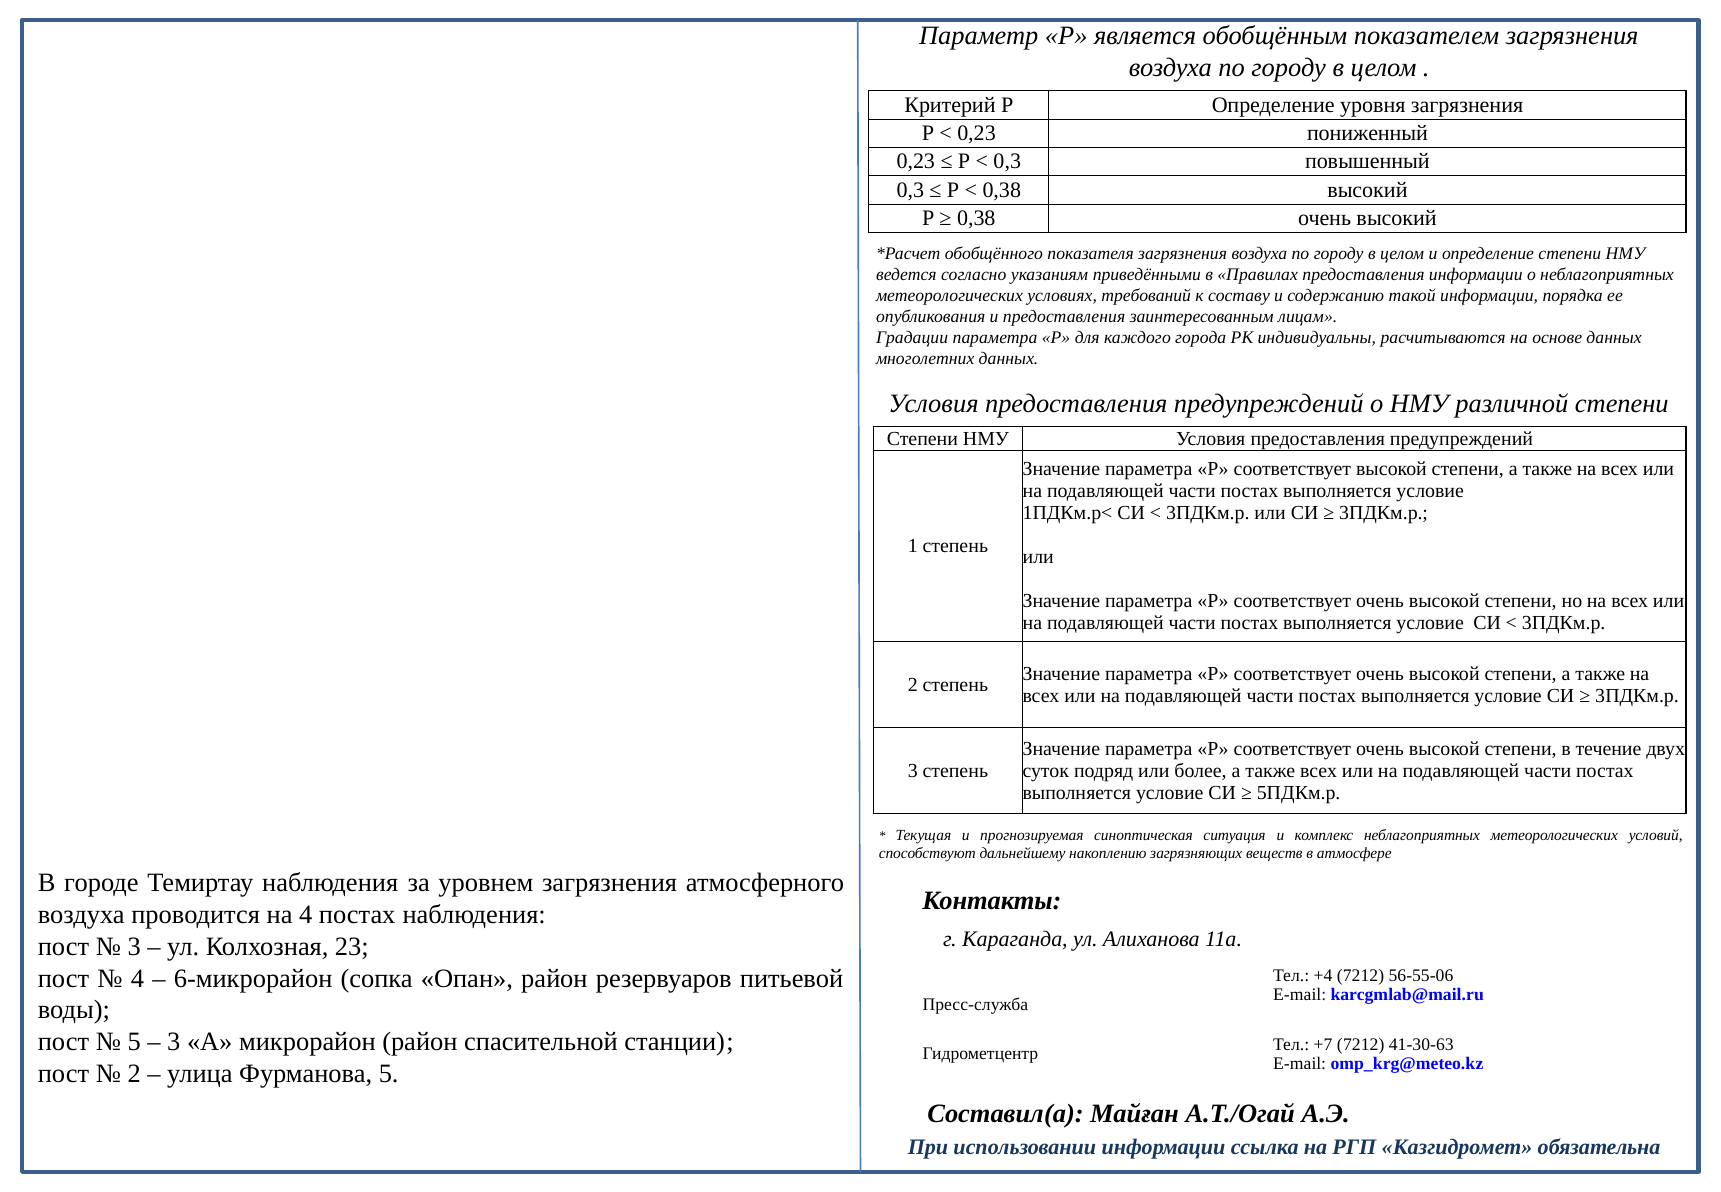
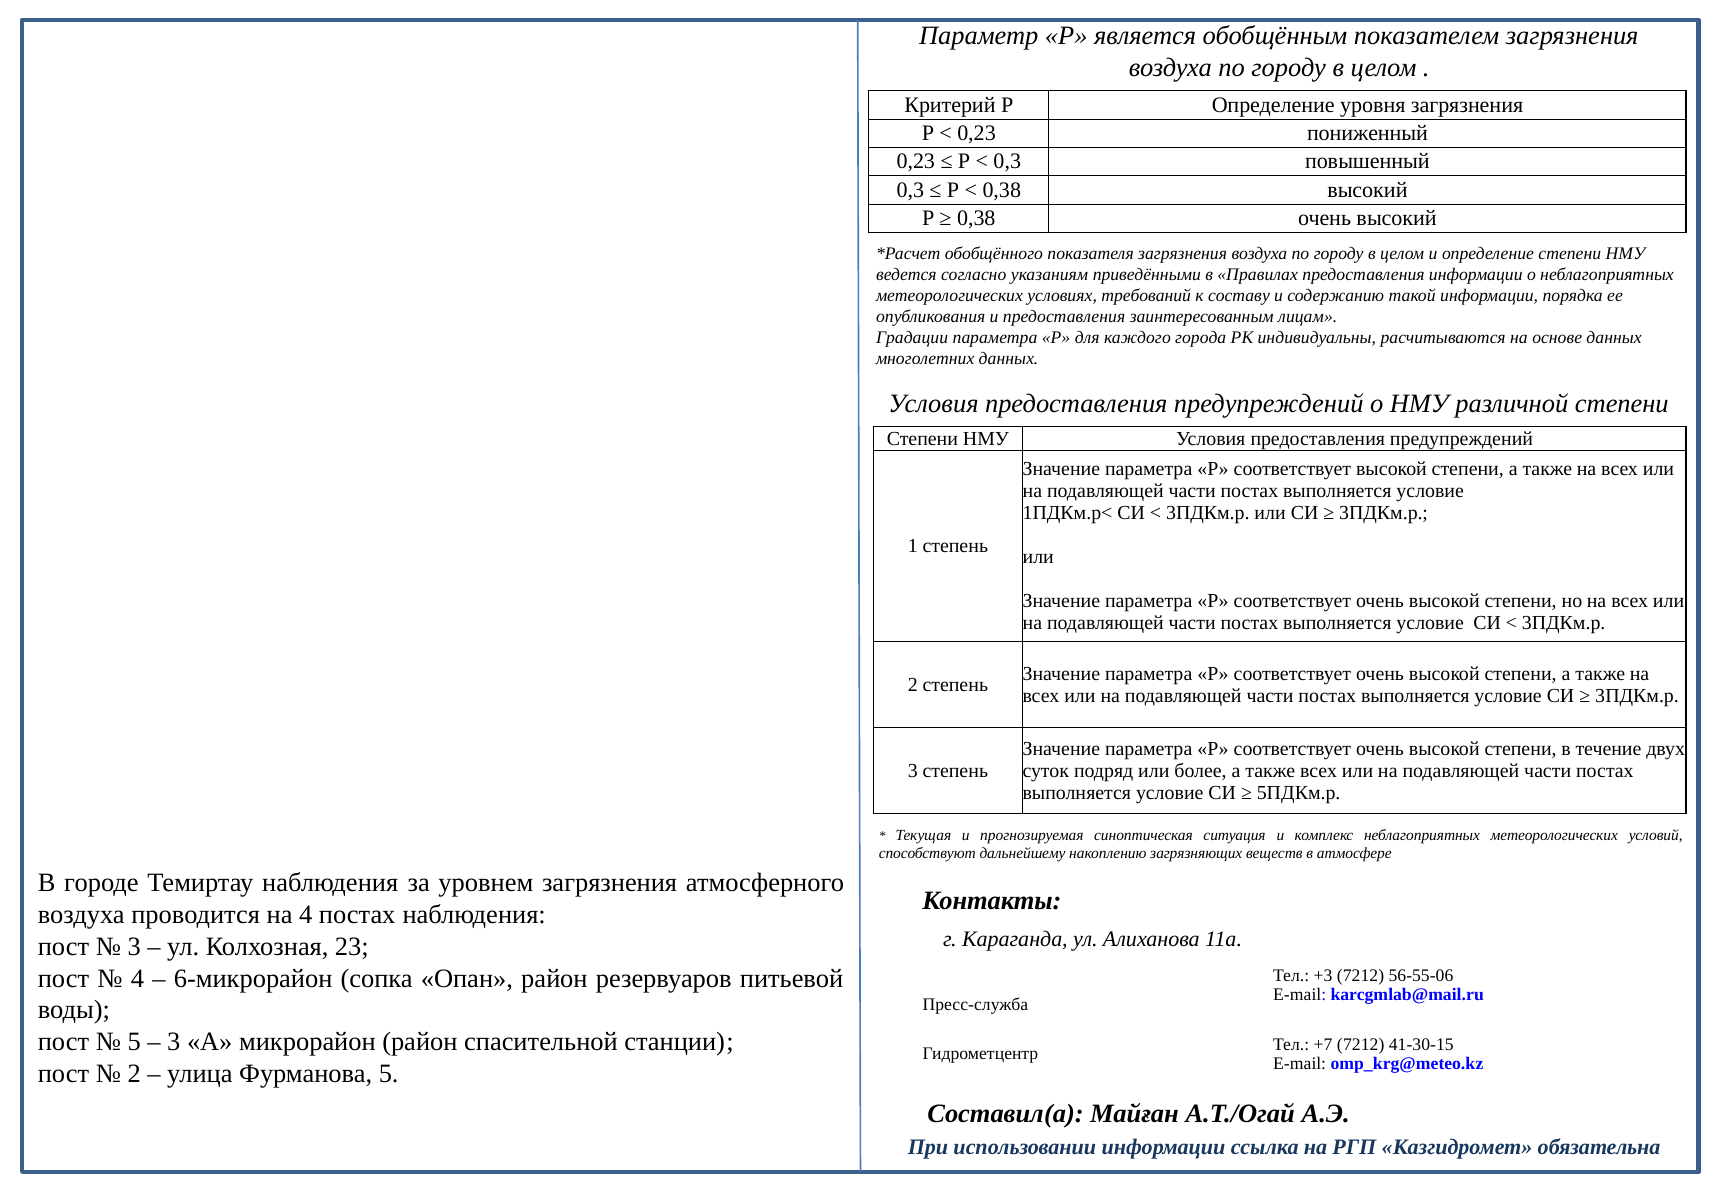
+4: +4 -> +3 (1323, 975)
41-30-63: 41-30-63 -> 41-30-15 (1421, 1044)
